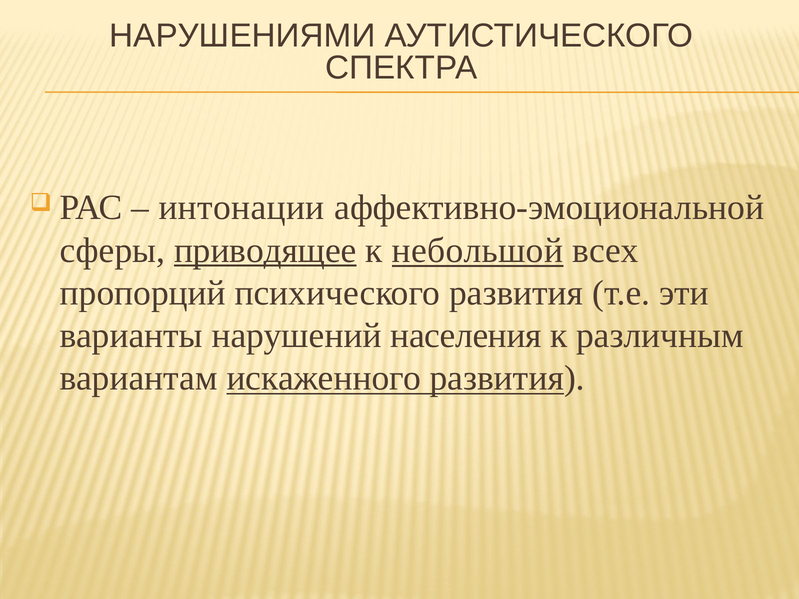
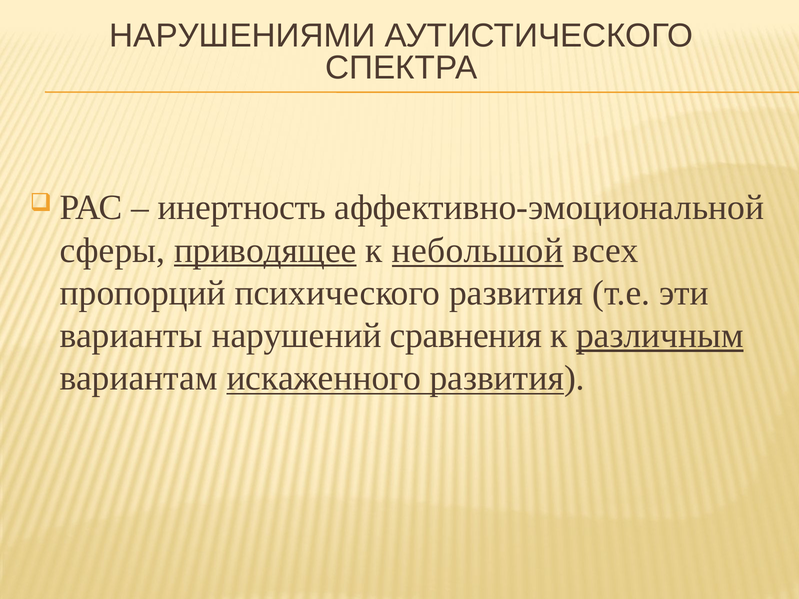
интонации: интонации -> инертность (242, 208)
населения: населения -> сравнения (466, 336)
различным underline: none -> present (660, 336)
